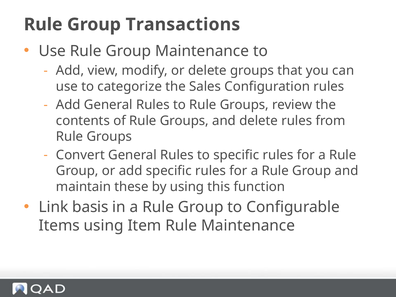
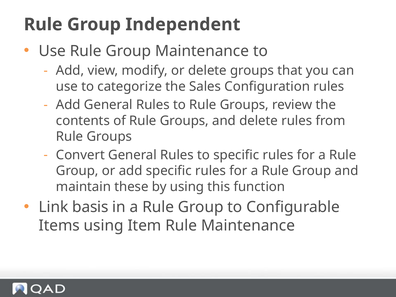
Transactions: Transactions -> Independent (183, 24)
